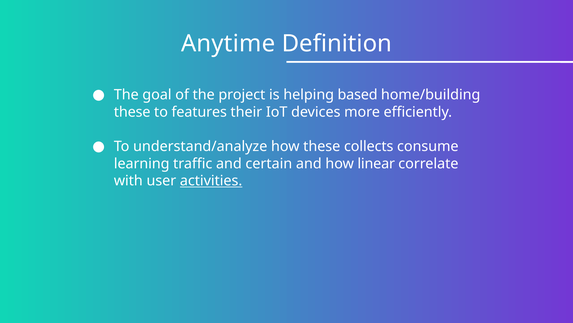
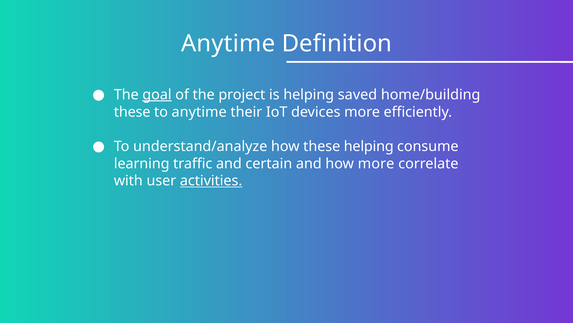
goal underline: none -> present (157, 95)
based: based -> saved (357, 95)
to features: features -> anytime (199, 112)
these collects: collects -> helping (369, 146)
how linear: linear -> more (376, 163)
